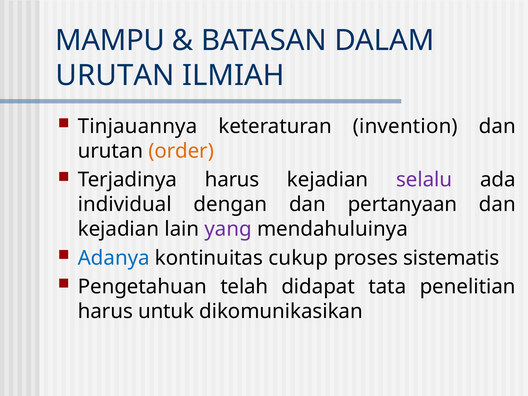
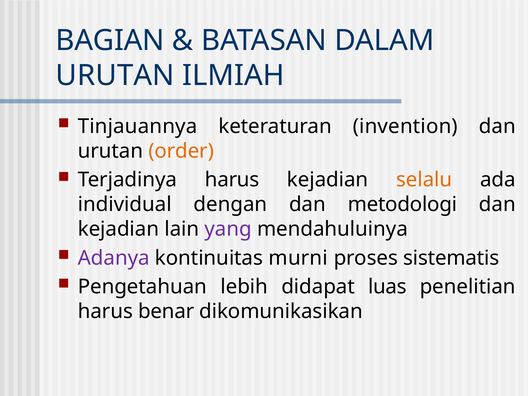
MAMPU: MAMPU -> BAGIAN (110, 40)
selalu colour: purple -> orange (424, 180)
pertanyaan: pertanyaan -> metodologi (403, 204)
Adanya colour: blue -> purple (114, 258)
cukup: cukup -> murni (298, 258)
telah: telah -> lebih (244, 287)
tata: tata -> luas (387, 287)
untuk: untuk -> benar (166, 311)
